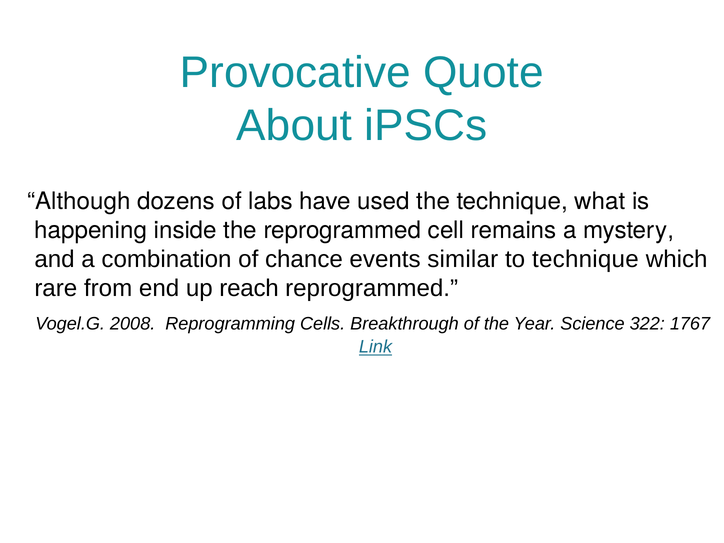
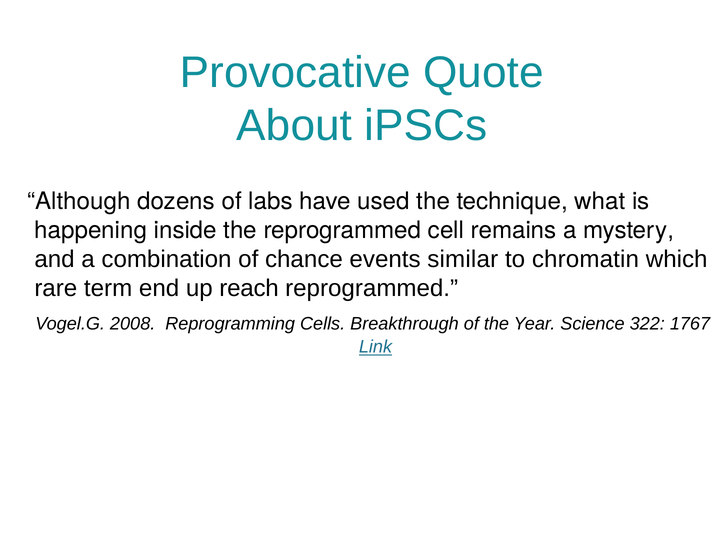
to technique: technique -> chromatin (585, 259)
from: from -> term (108, 288)
